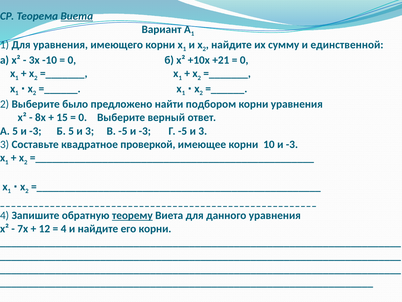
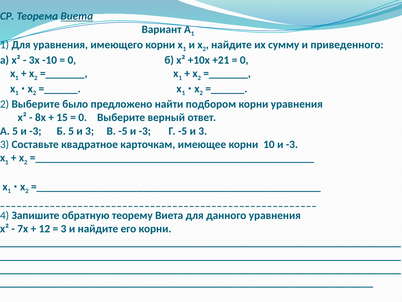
единственной: единственной -> приведенного (347, 45)
проверкой: проверкой -> карточкам (148, 144)
теорему underline: present -> none (132, 215)
4: 4 -> 3 (64, 228)
